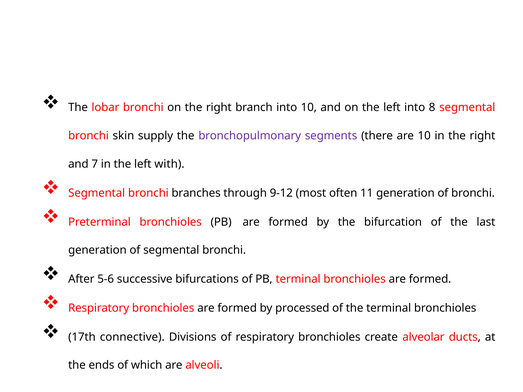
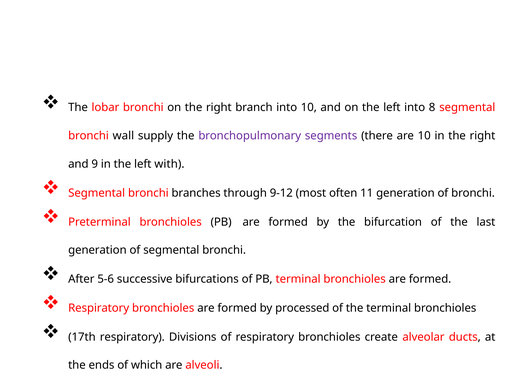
skin: skin -> wall (123, 136)
7: 7 -> 9 (95, 164)
17th connective: connective -> respiratory (132, 337)
